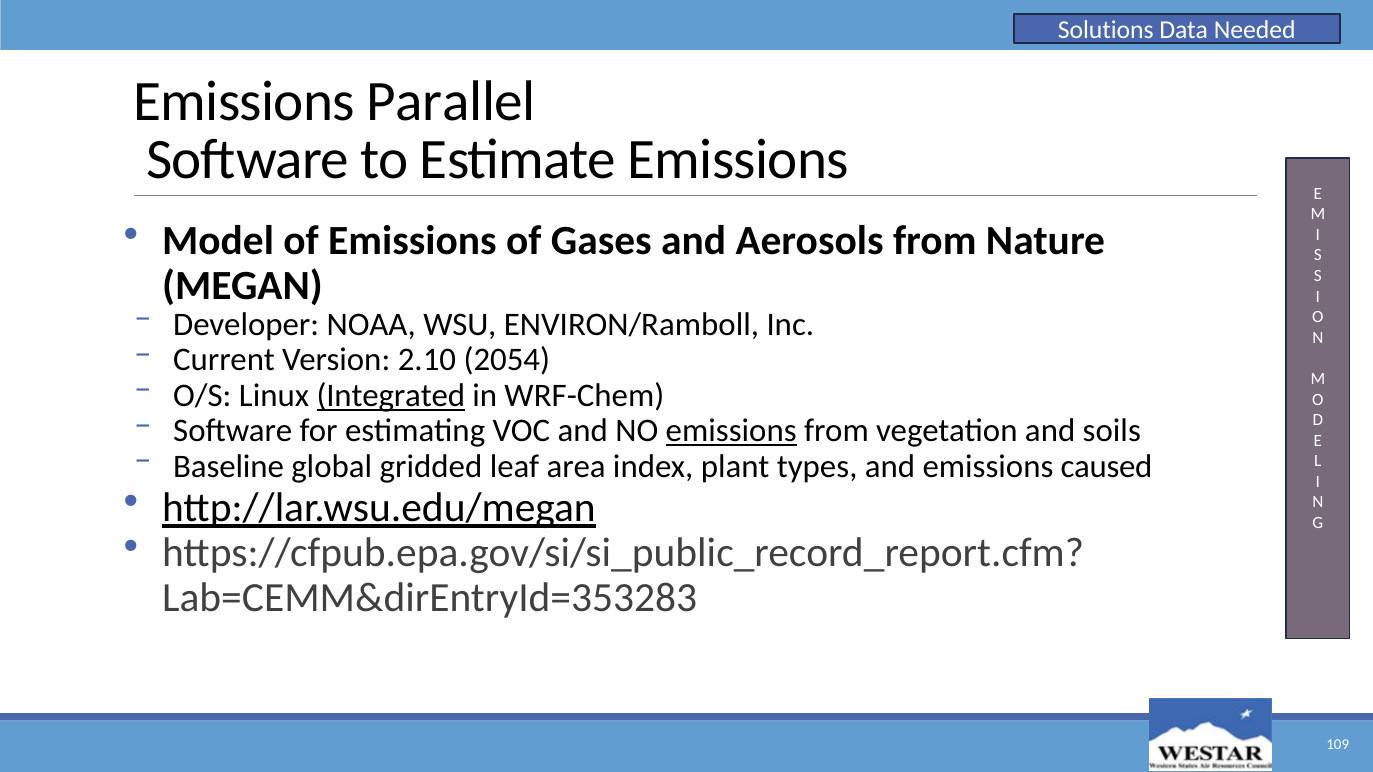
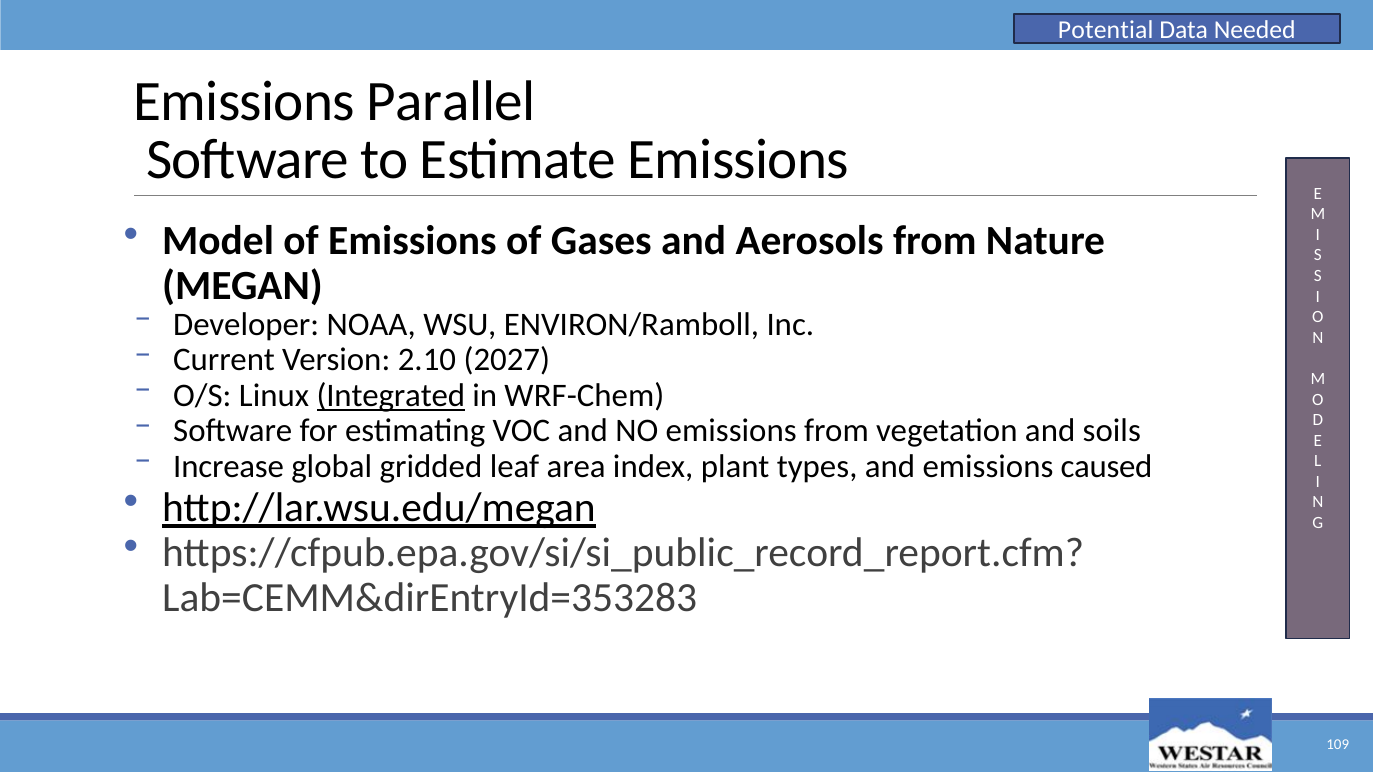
Solutions: Solutions -> Potential (1106, 30)
2054: 2054 -> 2027 (507, 360)
emissions underline: present -> none (731, 431)
Baseline: Baseline -> Increase (229, 467)
